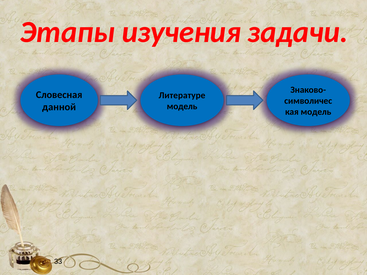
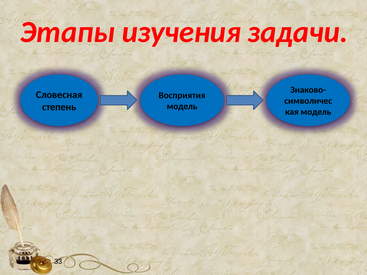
Литературе: Литературе -> Восприятия (182, 95)
данной: данной -> степень (59, 107)
